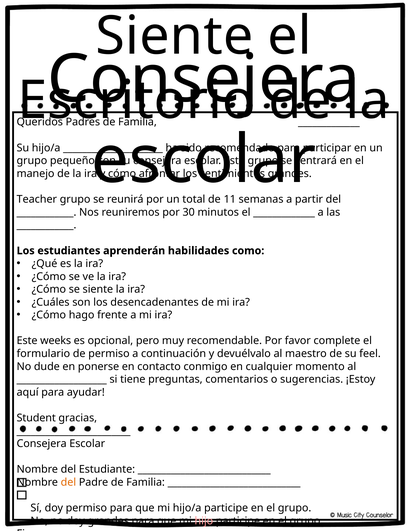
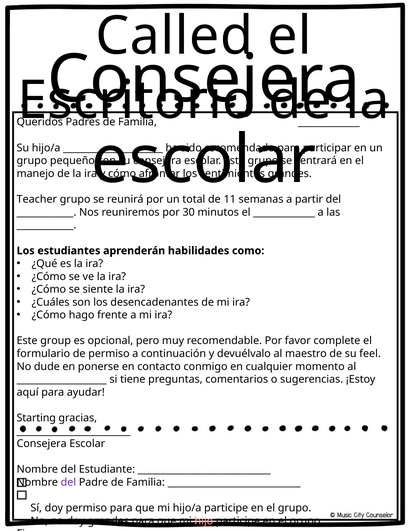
Siente: Siente -> Called (174, 36)
weeks: weeks -> group (56, 341)
Student: Student -> Starting (36, 418)
del colour: orange -> purple (68, 482)
